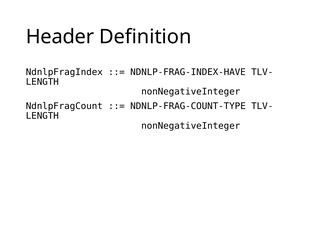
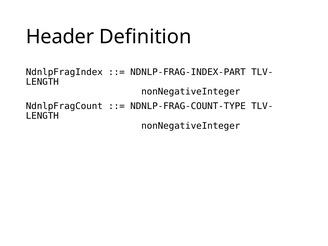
NDNLP-FRAG-INDEX-HAVE: NDNLP-FRAG-INDEX-HAVE -> NDNLP-FRAG-INDEX-PART (188, 72)
